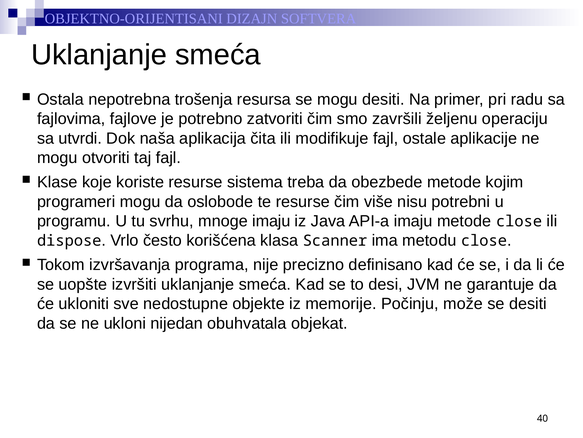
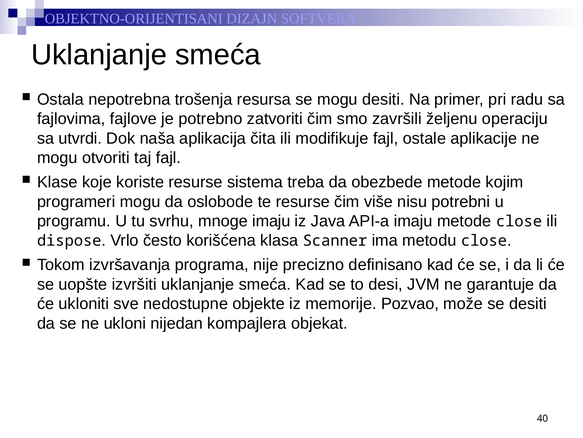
Počinju: Počinju -> Pozvao (410, 303)
obuhvatala: obuhvatala -> kompajlera (247, 323)
